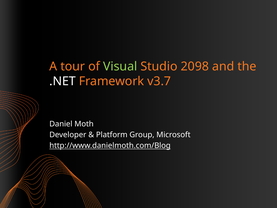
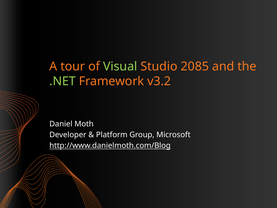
2098: 2098 -> 2085 (195, 66)
.NET colour: white -> light green (63, 81)
v3.7: v3.7 -> v3.2 (159, 81)
